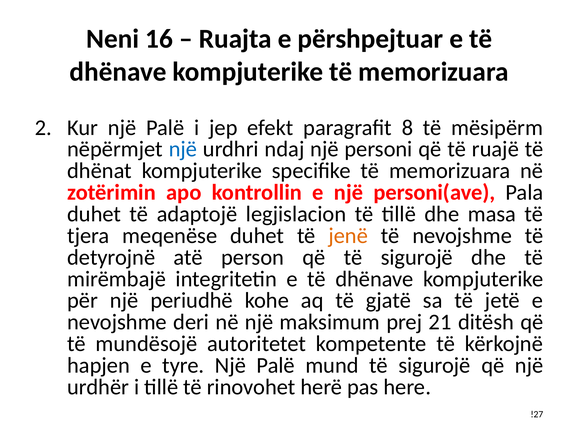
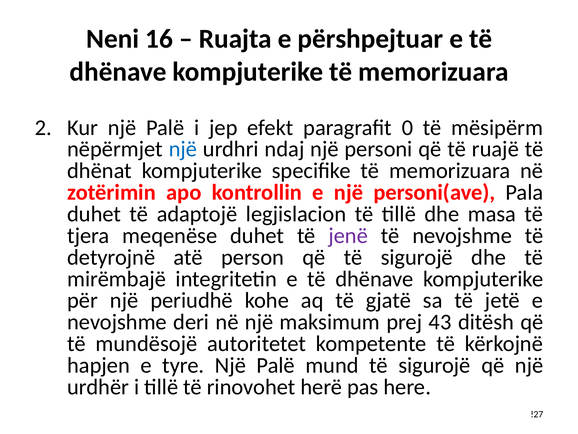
8: 8 -> 0 (407, 127)
jenë colour: orange -> purple (348, 235)
21: 21 -> 43 (440, 322)
